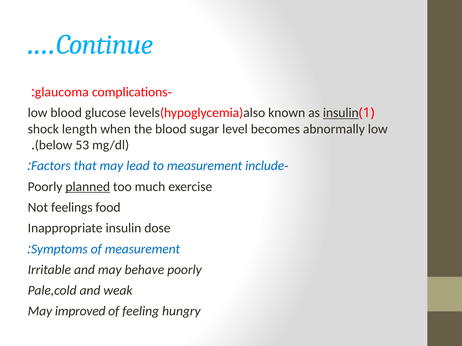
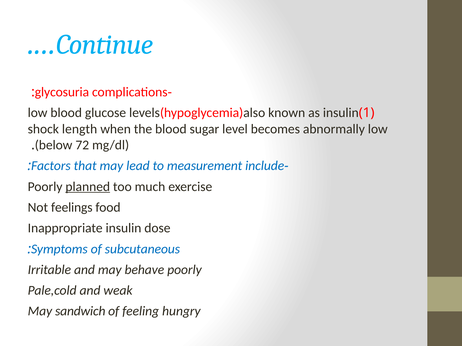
glaucoma: glaucoma -> glycosuria (62, 92)
insulin underline: present -> none (341, 113)
53: 53 -> 72 (82, 145)
of measurement: measurement -> subcutaneous (142, 249)
improved: improved -> sandwich (80, 312)
